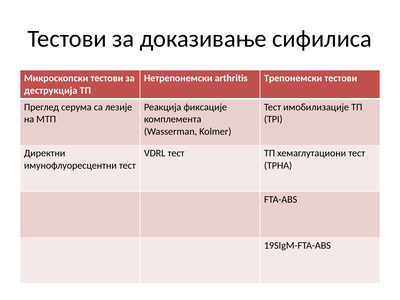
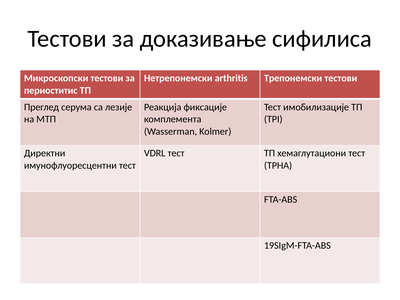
деструкција: деструкција -> периоститис (51, 90)
